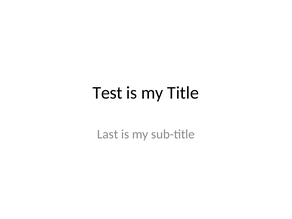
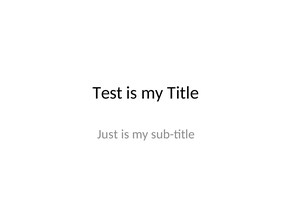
Last: Last -> Just (108, 134)
